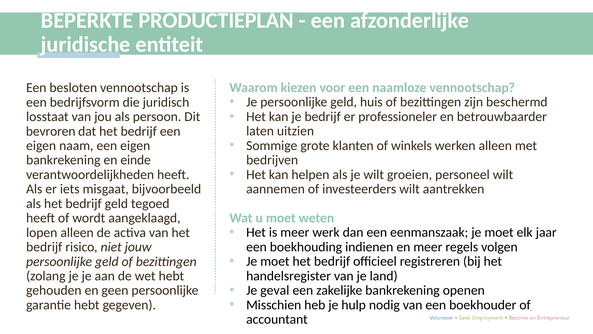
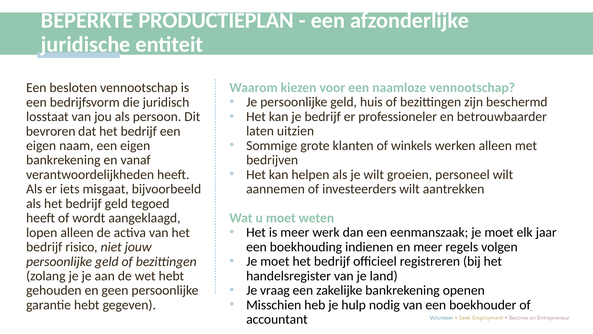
einde: einde -> vanaf (136, 160)
geval: geval -> vraag (275, 290)
